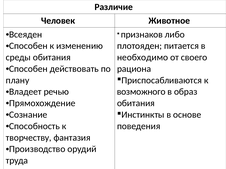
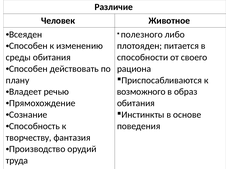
признаков: признаков -> полезного (142, 35)
необходимо: необходимо -> способности (143, 58)
